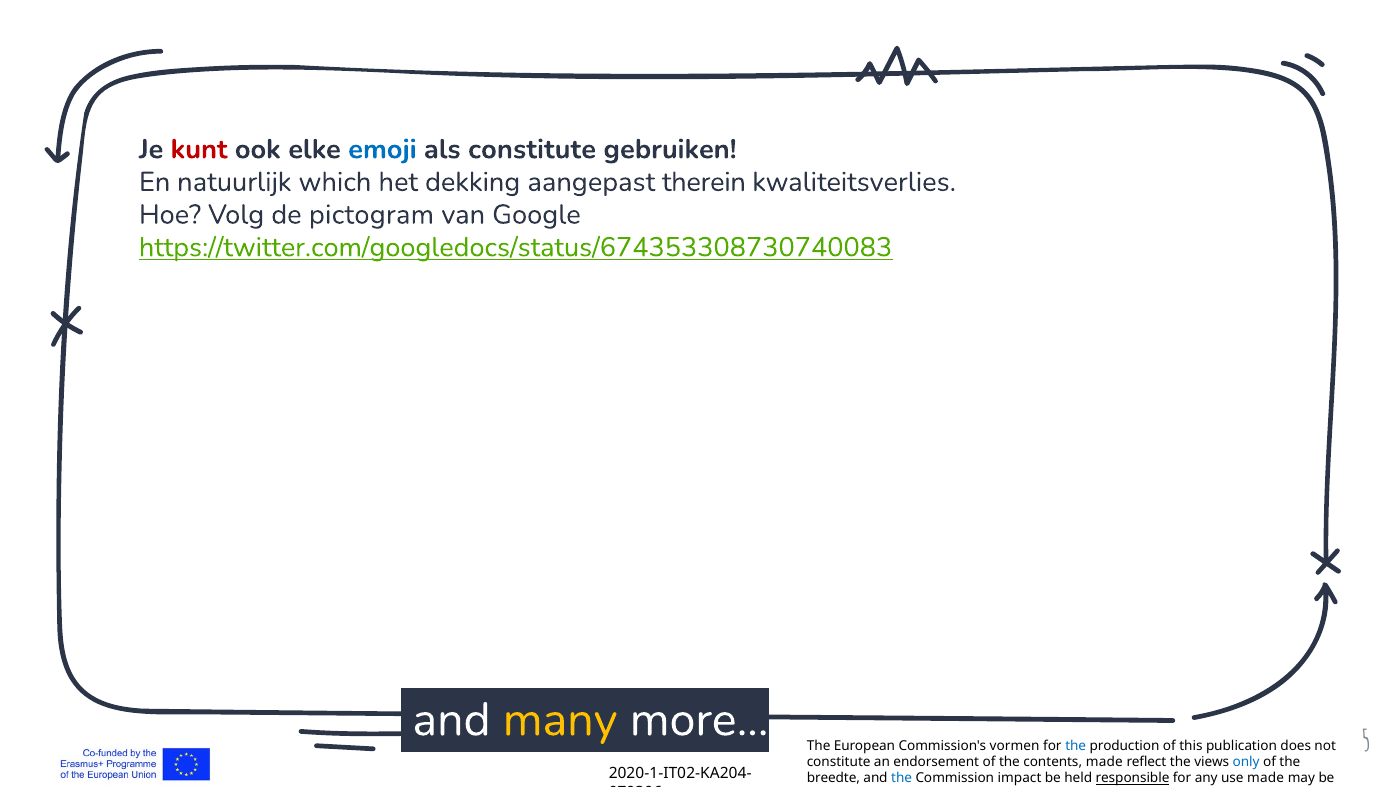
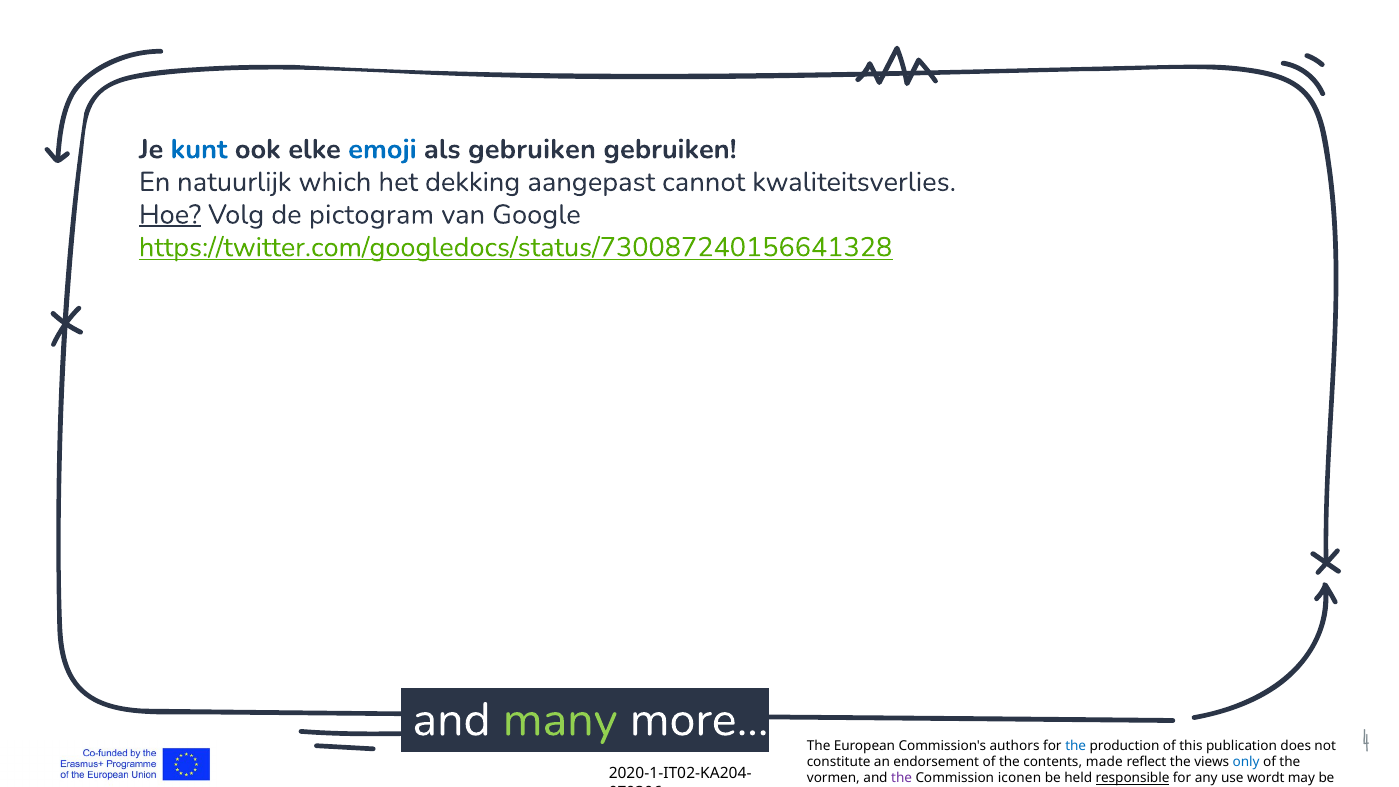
kunt colour: red -> blue (199, 149)
als constitute: constitute -> gebruiken (532, 149)
aangepast therein: therein -> cannot (704, 182)
Hoe underline: none -> present (170, 215)
https://twitter.com/googledocs/status/674353308730740083: https://twitter.com/googledocs/status/674353308730740083 -> https://twitter.com/googledocs/status/730087240156641328 (516, 247)
many colour: yellow -> light green (560, 720)
5: 5 -> 4 (1366, 742)
vormen: vormen -> authors (1015, 746)
breedte: breedte -> vormen (833, 778)
the colour: blue -> purple (902, 778)
impact: impact -> iconen (1019, 778)
use made: made -> wordt (1266, 778)
